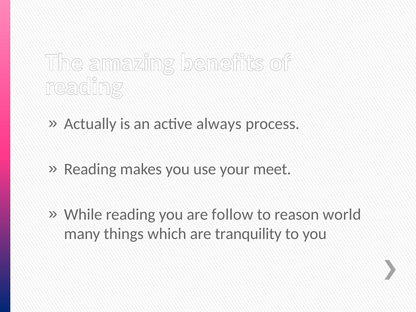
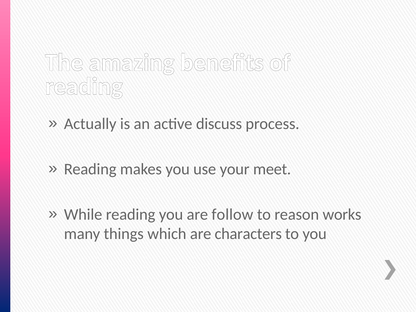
always: always -> discuss (219, 124)
world: world -> works (342, 215)
tranquility: tranquility -> characters (248, 234)
